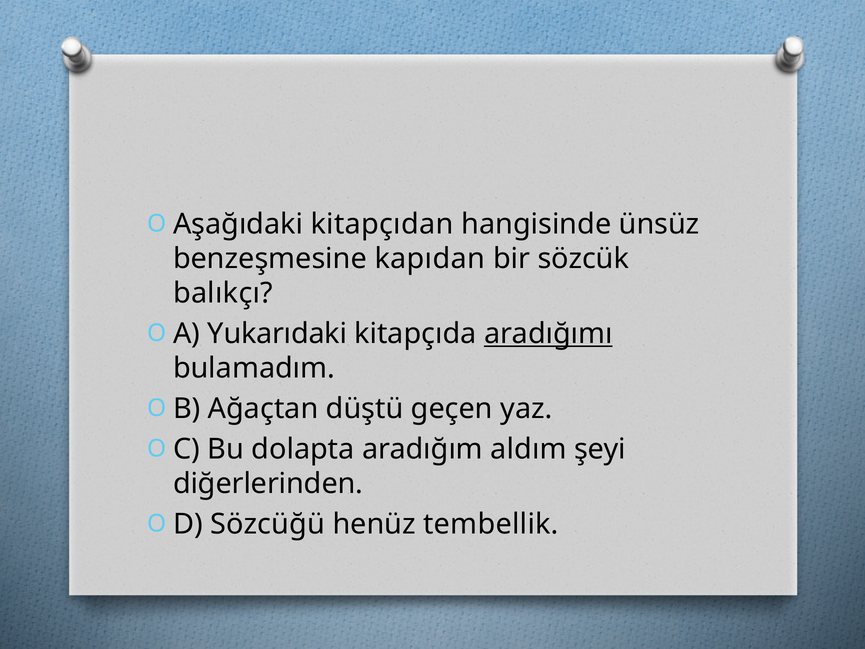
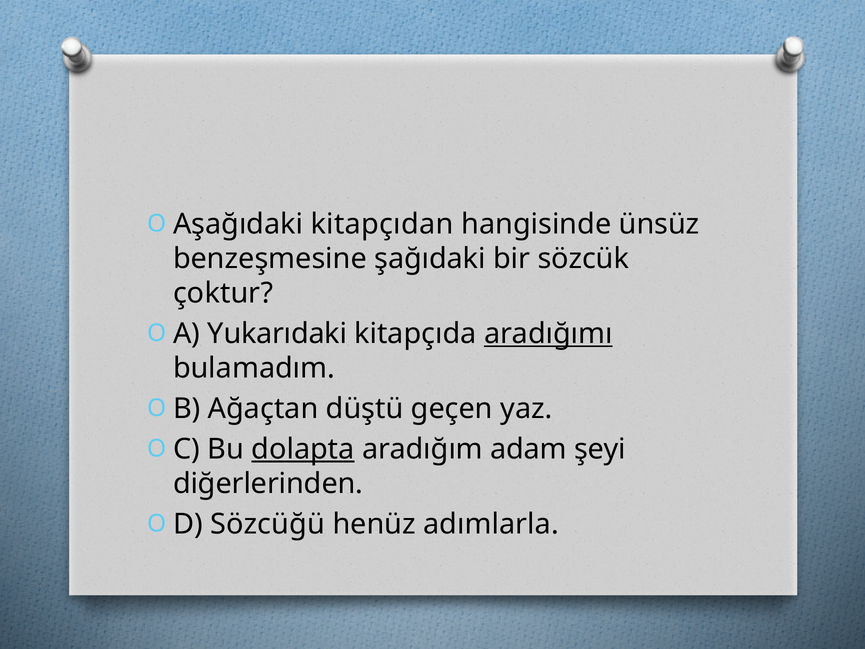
kapıdan: kapıdan -> şağıdaki (430, 259)
balıkçı: balıkçı -> çoktur (223, 293)
dolapta underline: none -> present (303, 449)
aldım: aldım -> adam (529, 449)
tembellik: tembellik -> adımlarla (491, 524)
